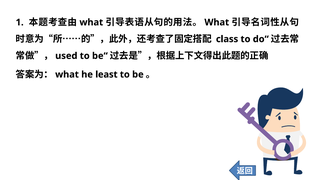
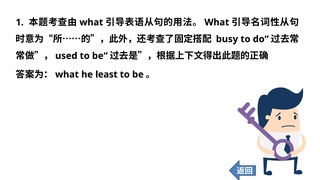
class: class -> busy (227, 39)
